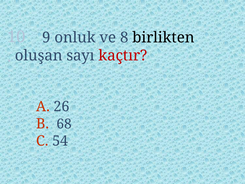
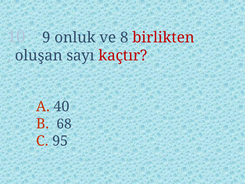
birlikten colour: black -> red (163, 38)
26: 26 -> 40 (61, 107)
54: 54 -> 95 (60, 141)
